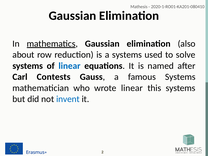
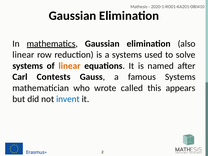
about: about -> linear (23, 55)
linear colour: blue -> orange (69, 66)
wrote linear: linear -> called (132, 88)
this systems: systems -> appears (181, 88)
